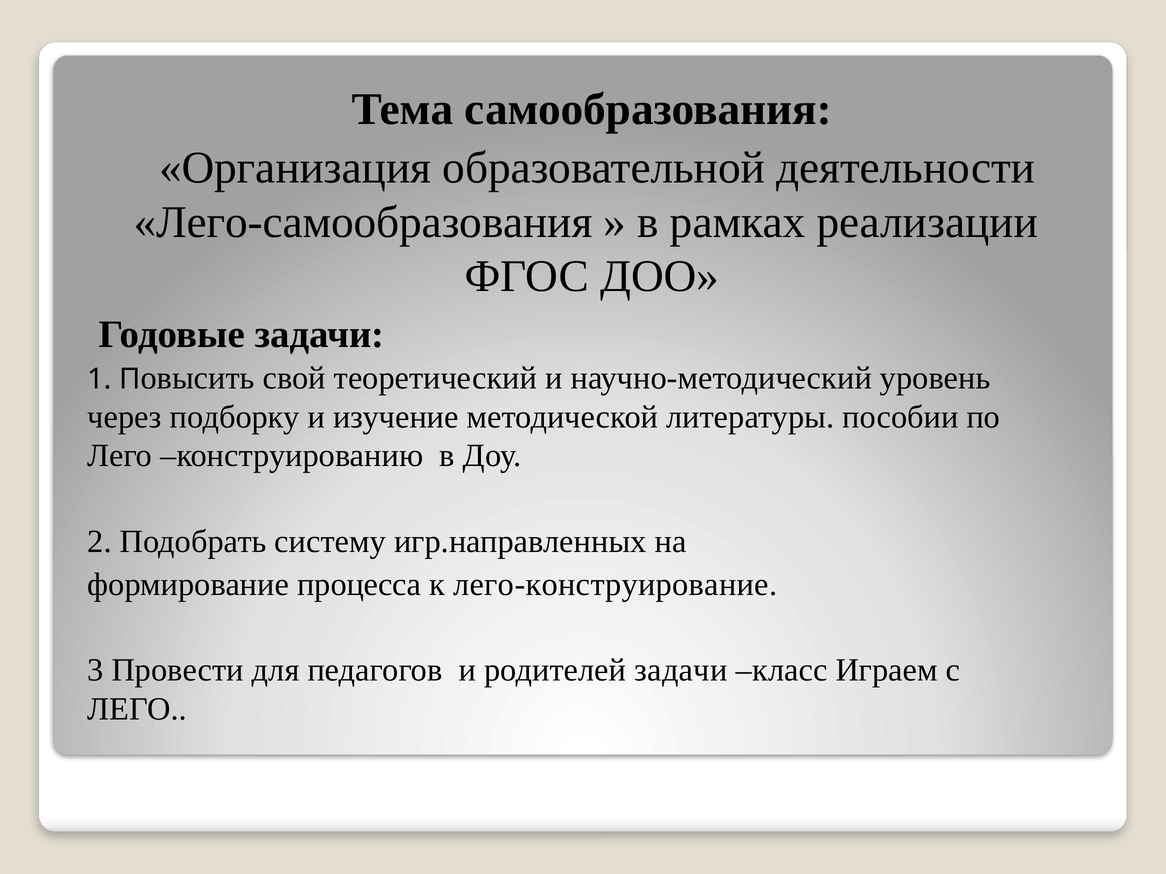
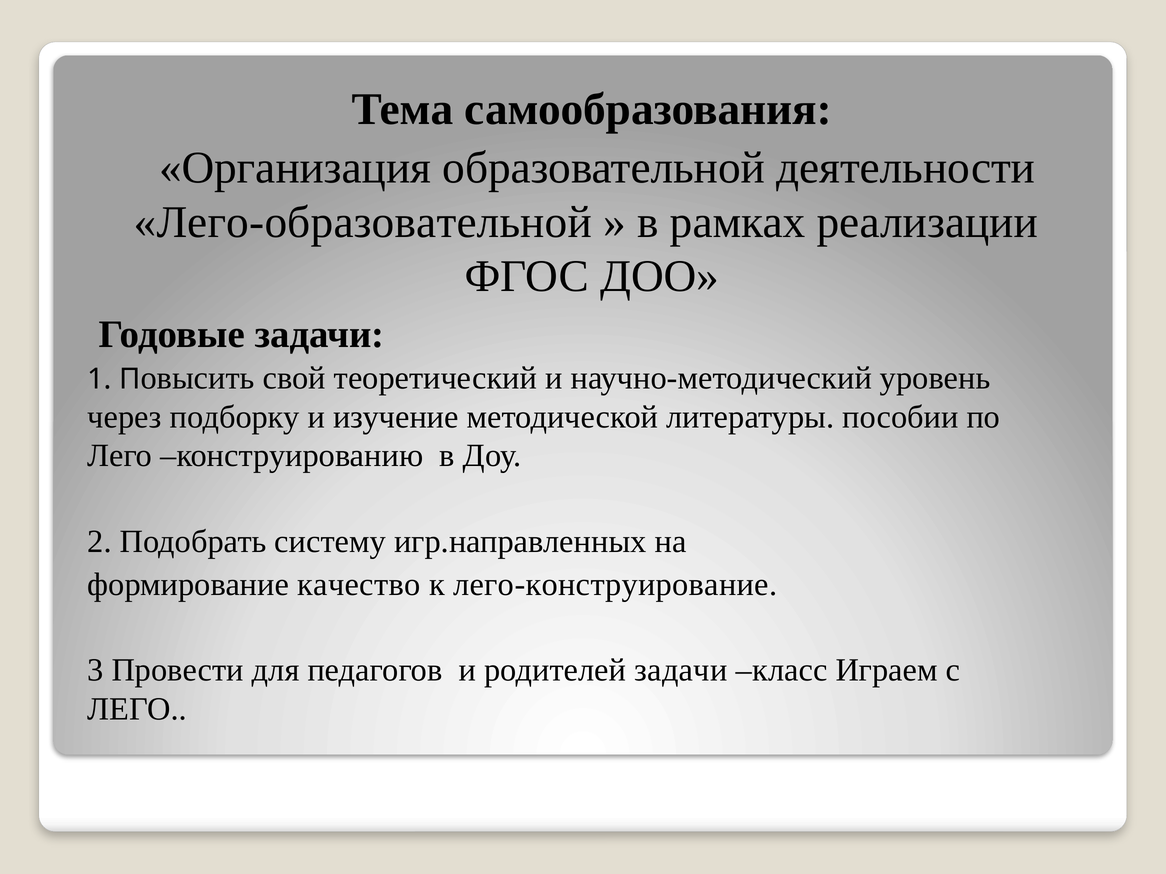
Лего-самообразования: Лего-самообразования -> Лего-образовательной (363, 222)
процесса: процесса -> качество (359, 585)
